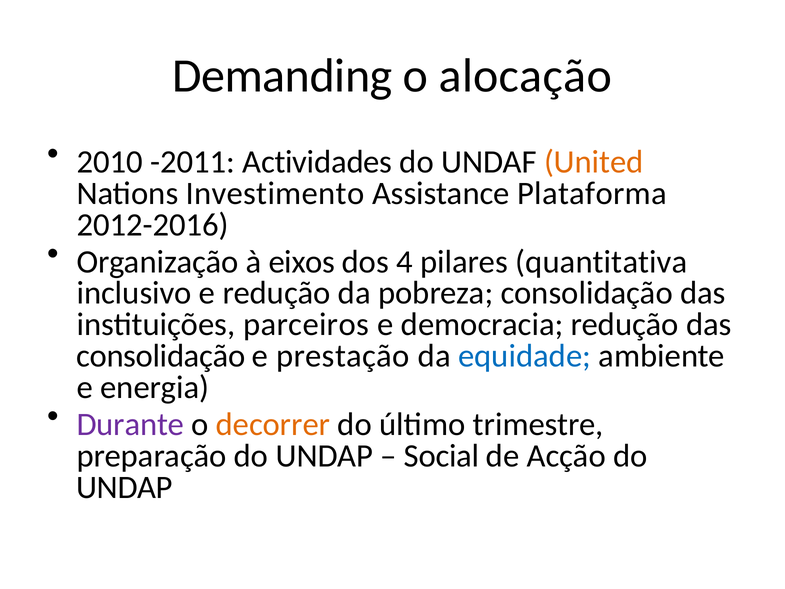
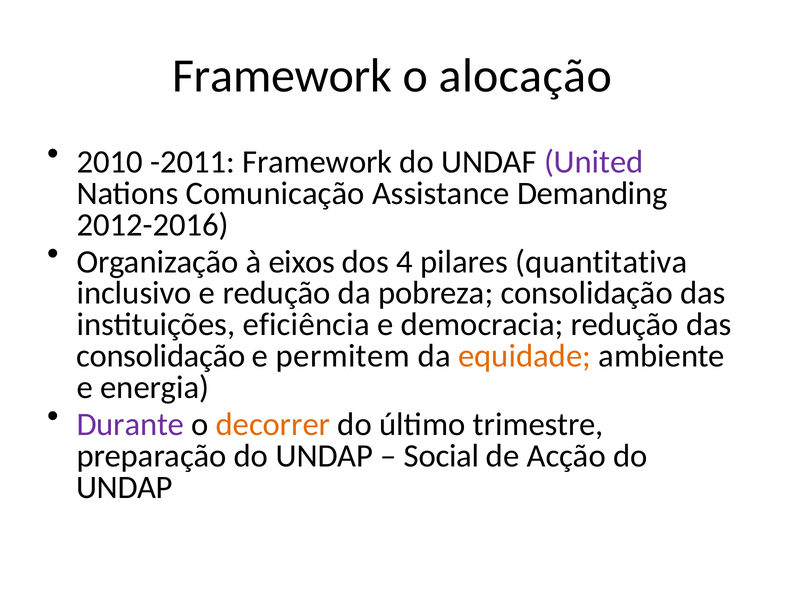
Demanding: Demanding -> Framework (282, 76)
-2011 Actividades: Actividades -> Framework (317, 162)
United colour: orange -> purple (594, 162)
Investimento: Investimento -> Comunicação (275, 193)
Plataforma: Plataforma -> Demanding (592, 193)
parceiros: parceiros -> eficiência (306, 324)
prestação: prestação -> permitem (343, 356)
equidade colour: blue -> orange (525, 356)
